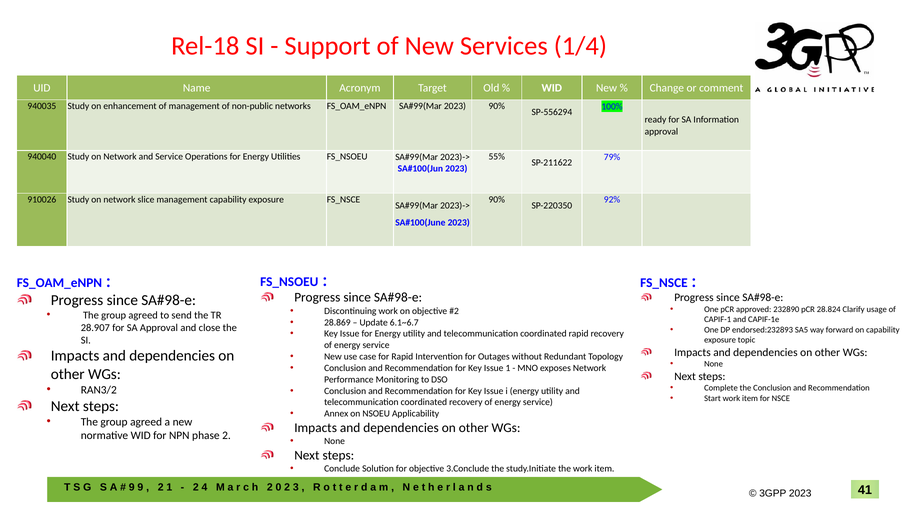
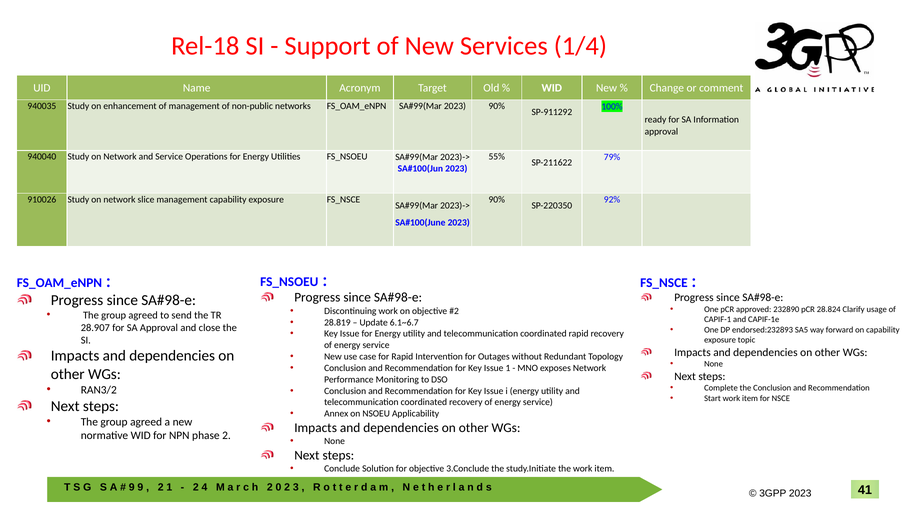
SP-556294: SP-556294 -> SP-911292 (552, 112)
28.869: 28.869 -> 28.819 (337, 322)
